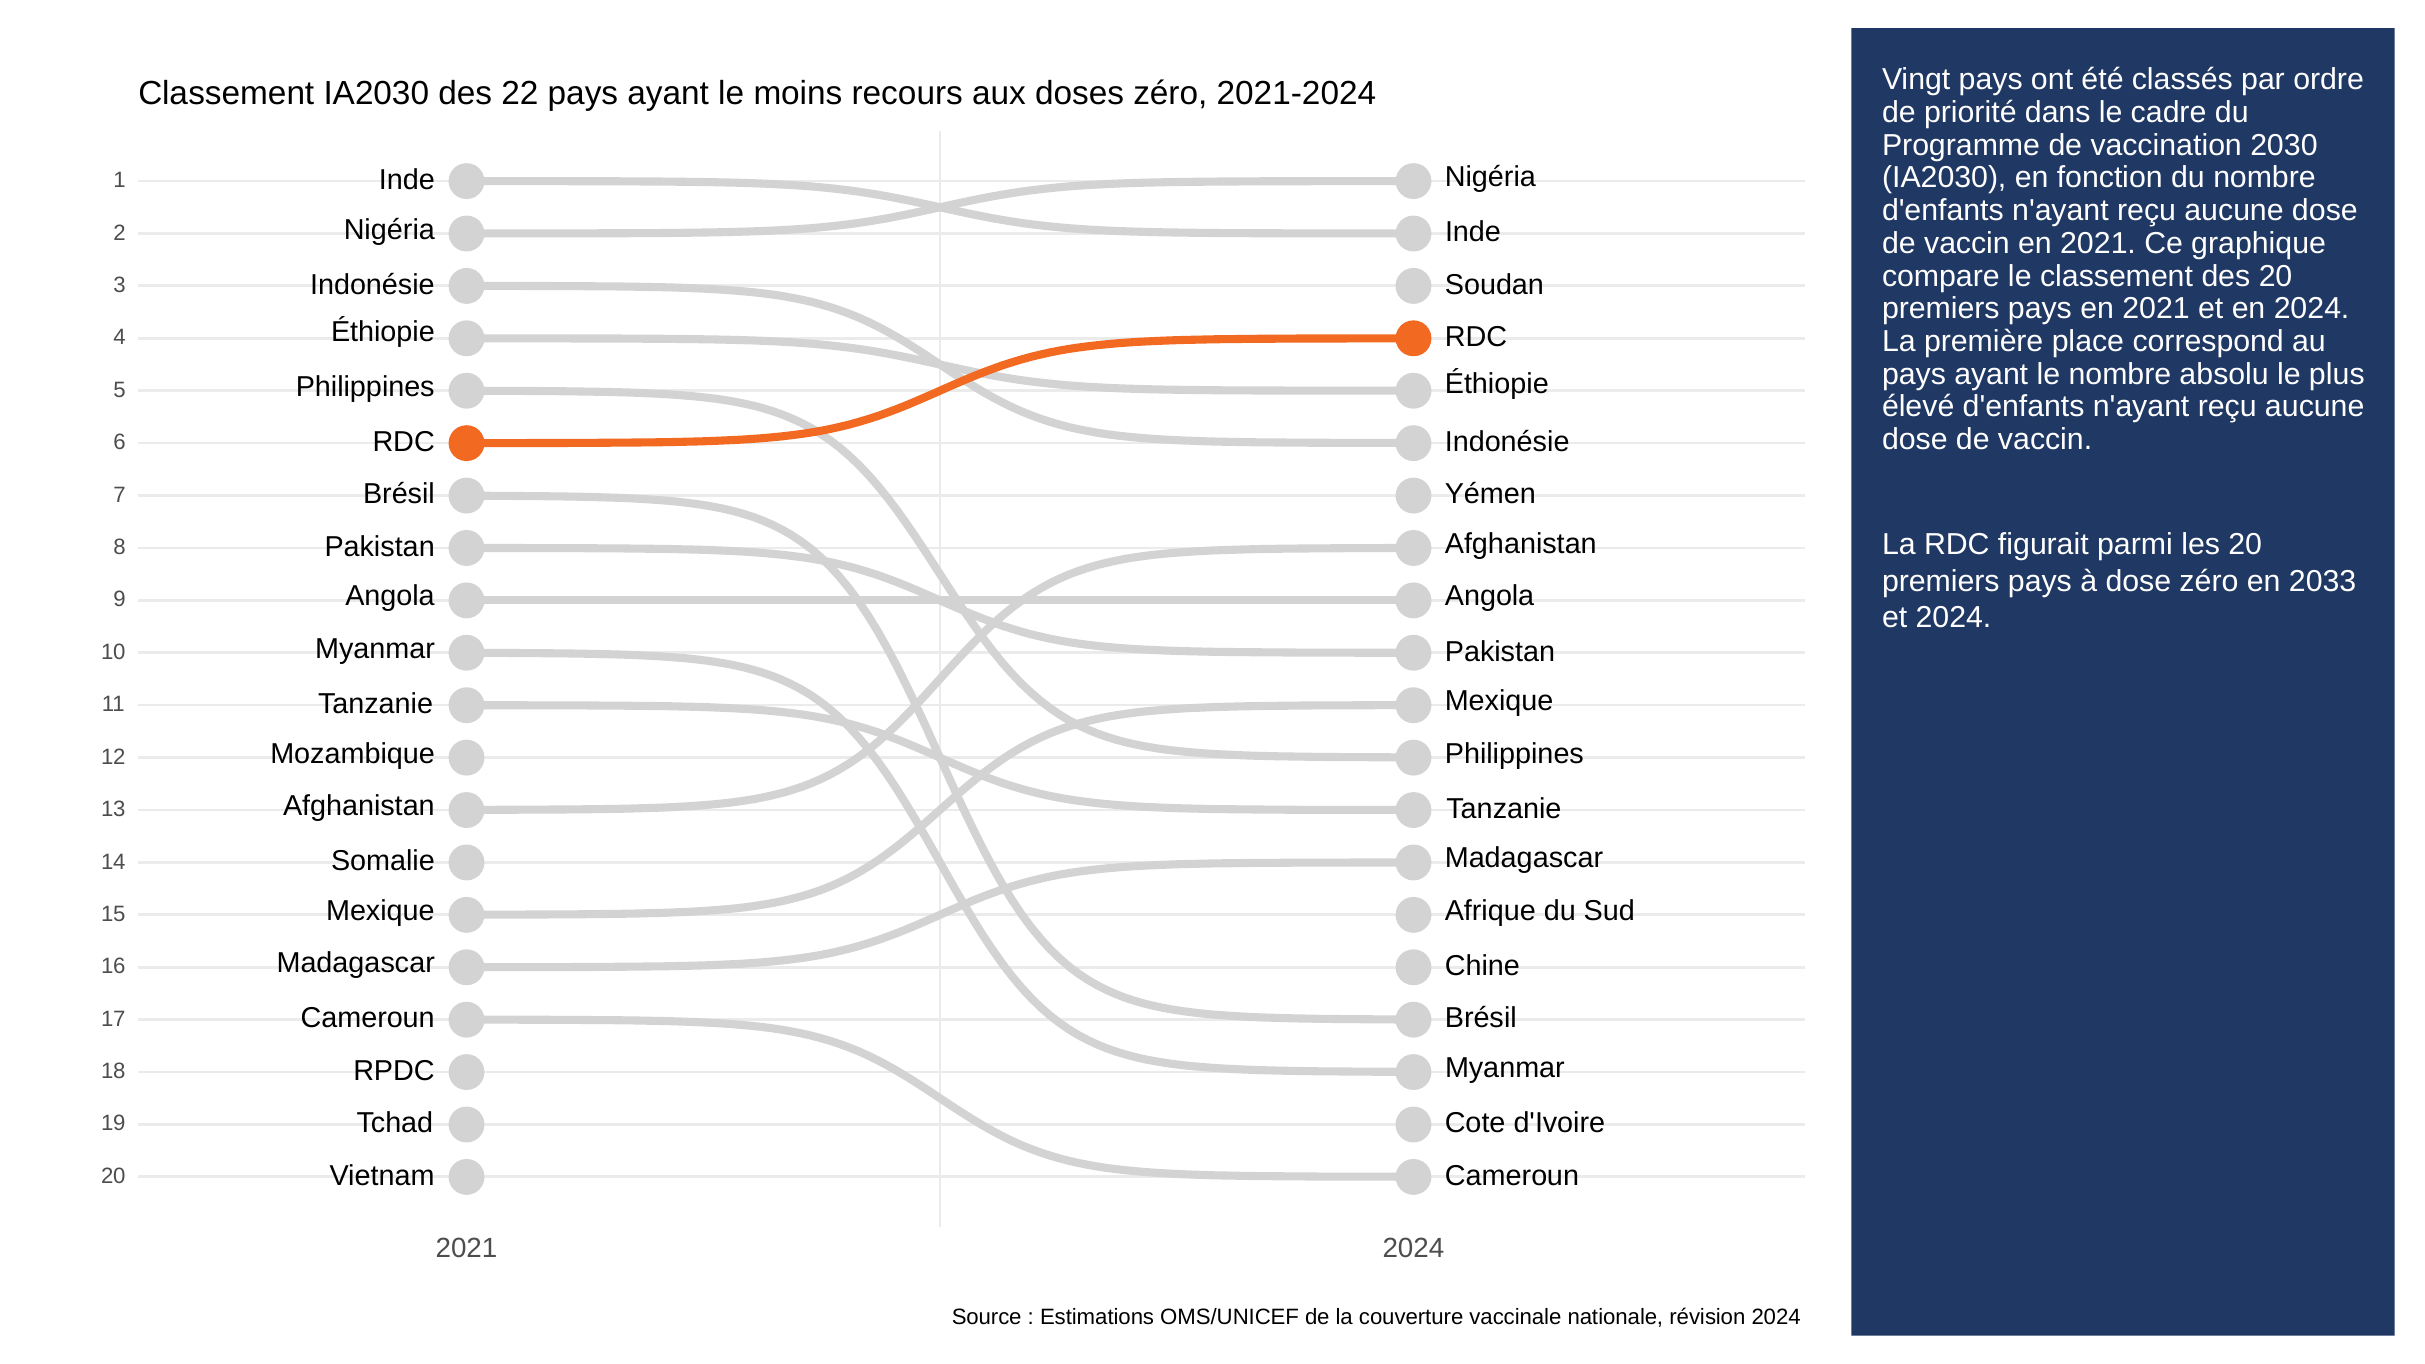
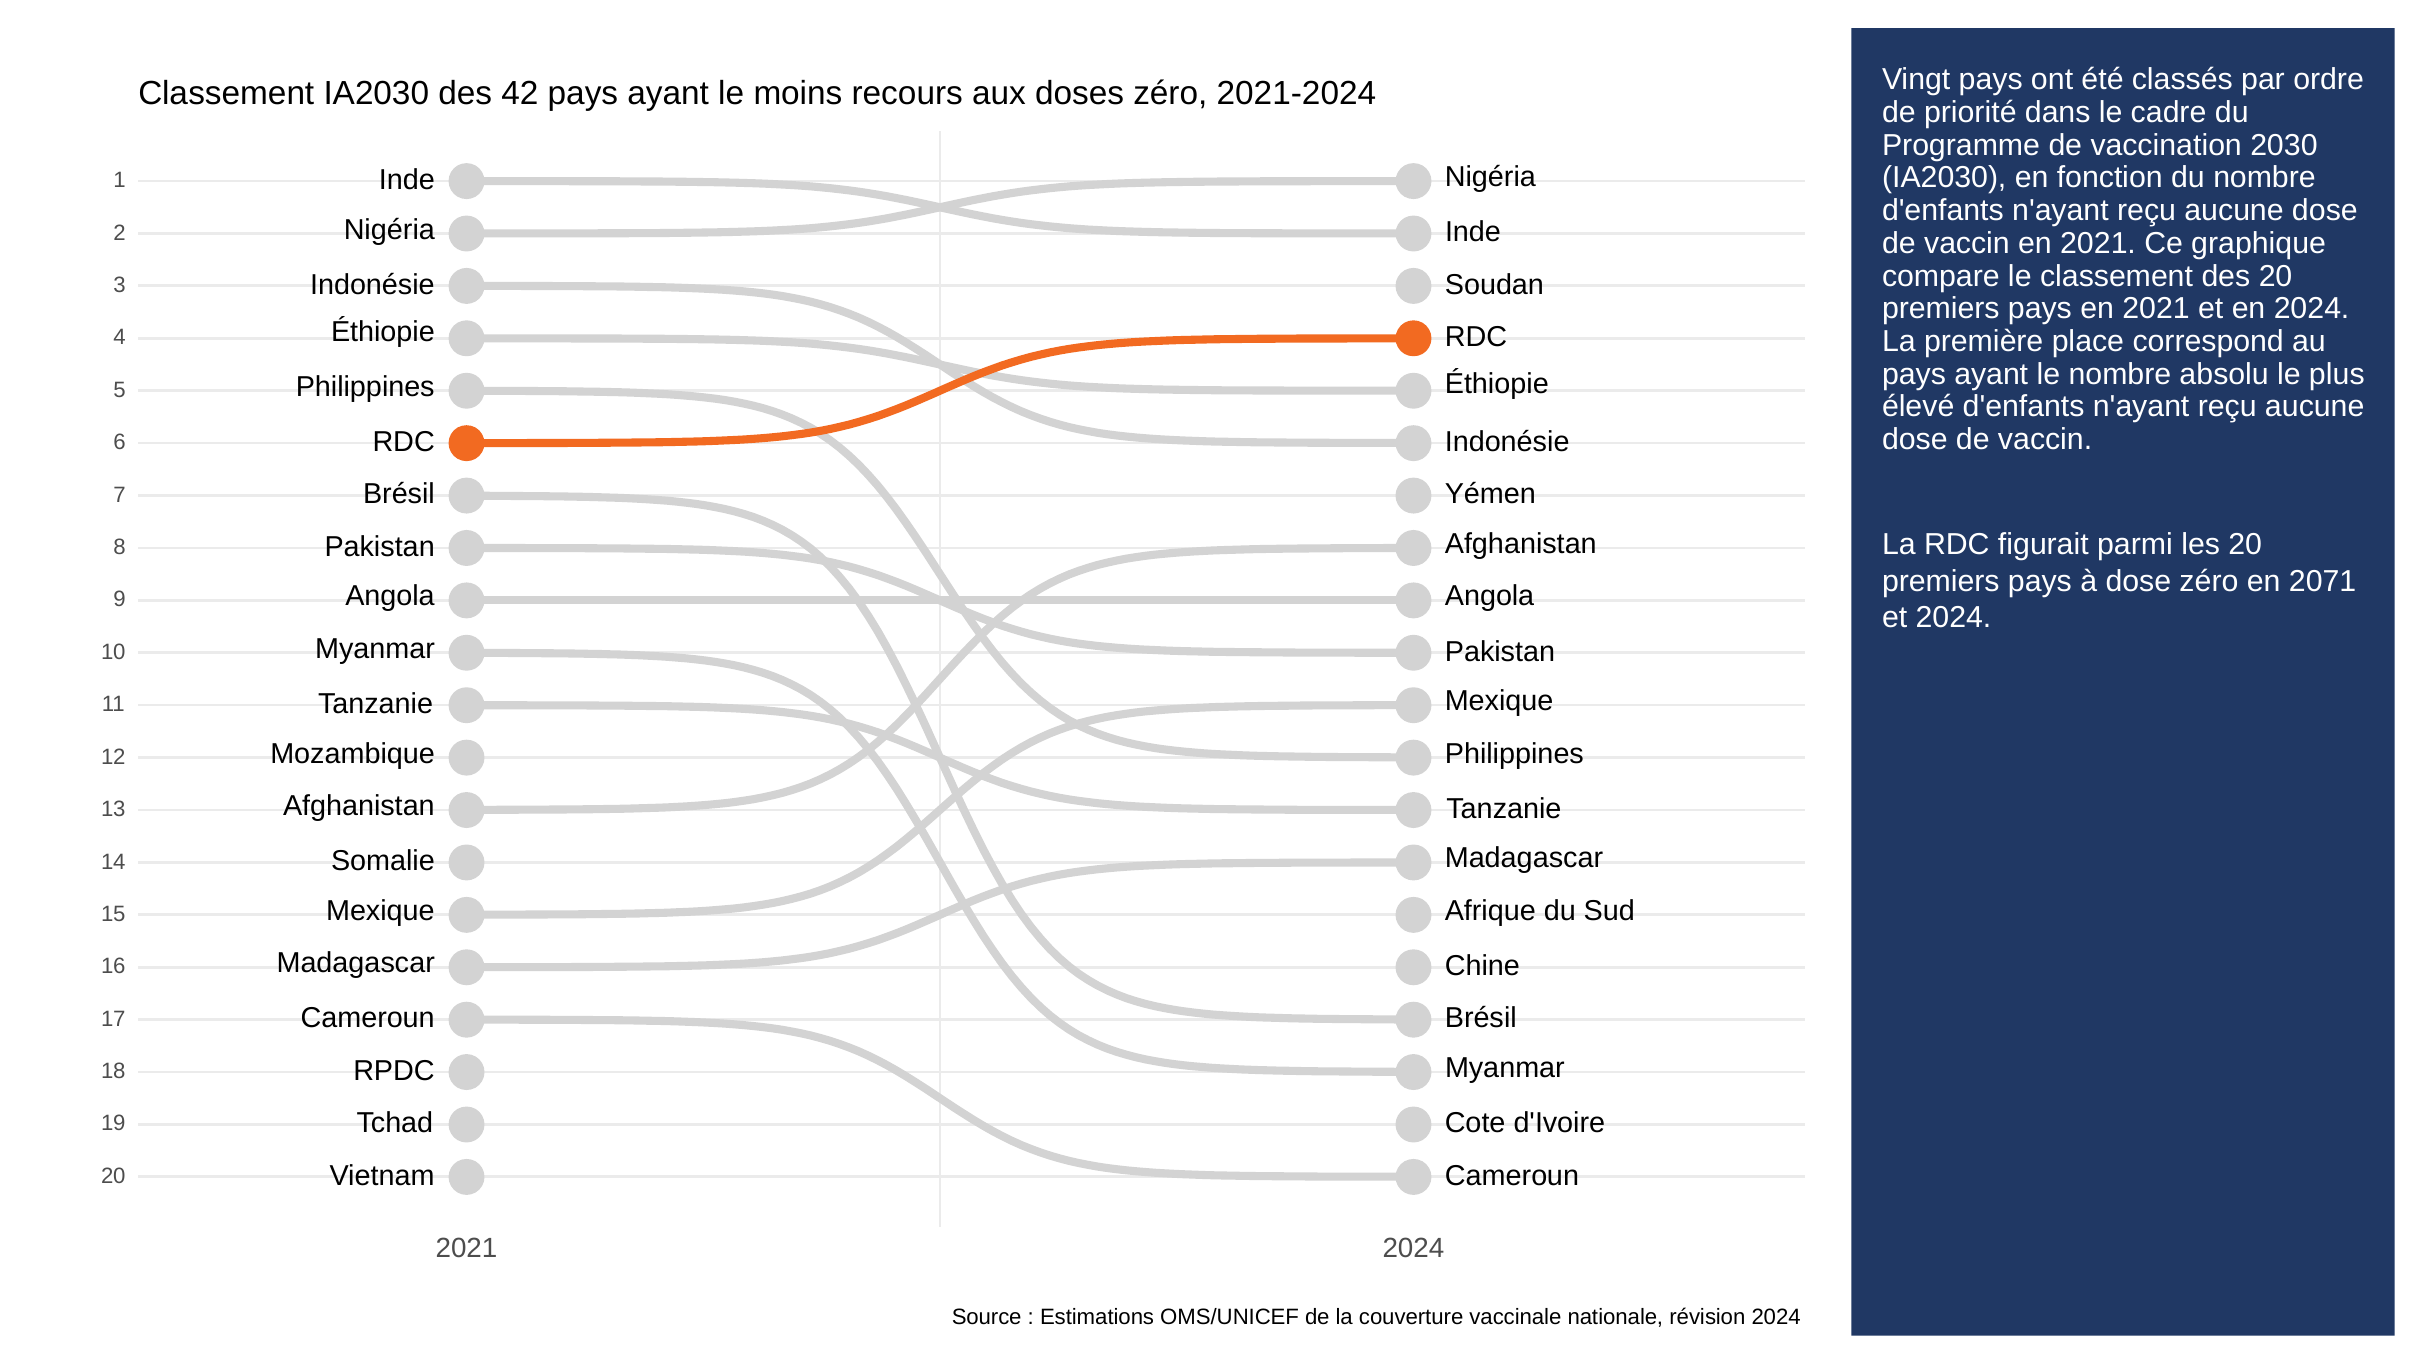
22: 22 -> 42 (520, 94)
2033: 2033 -> 2071 (2323, 581)
